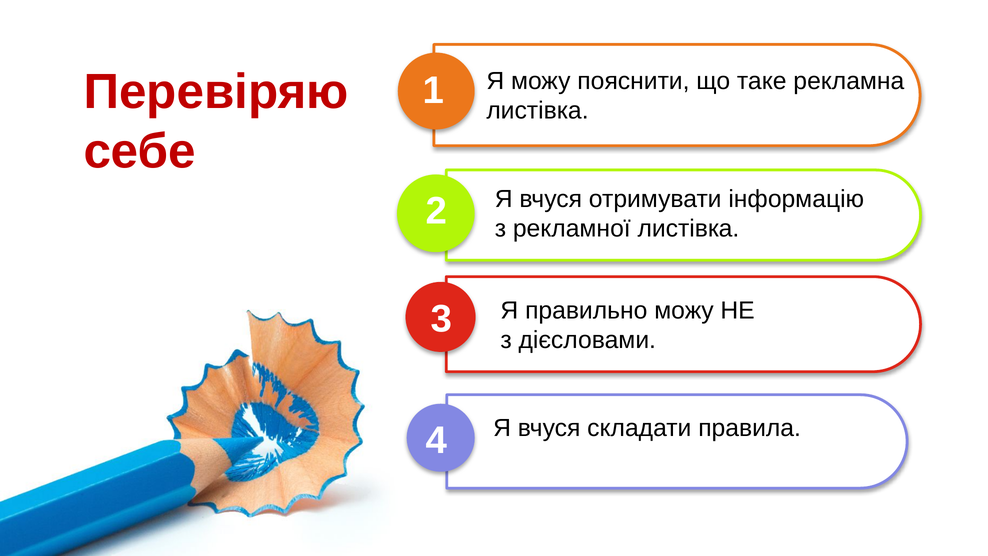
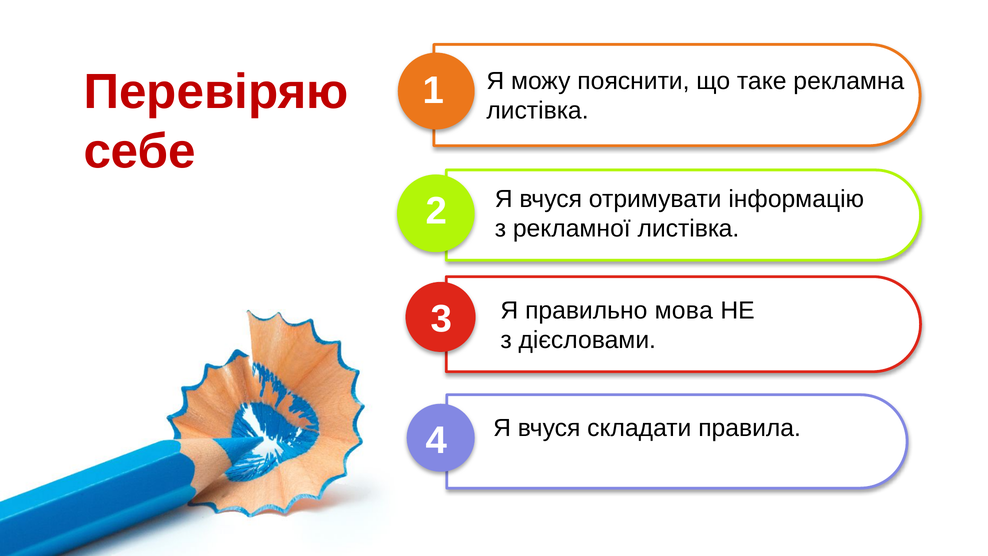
правильно можу: можу -> мова (684, 310)
